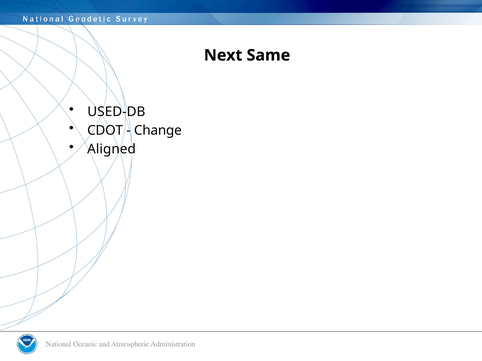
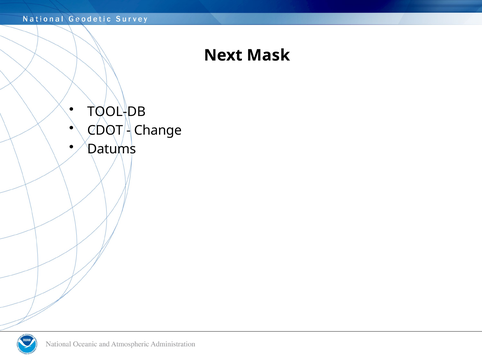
Same: Same -> Mask (268, 55)
USED-DB: USED-DB -> TOOL-DB (116, 112)
Aligned: Aligned -> Datums (112, 149)
